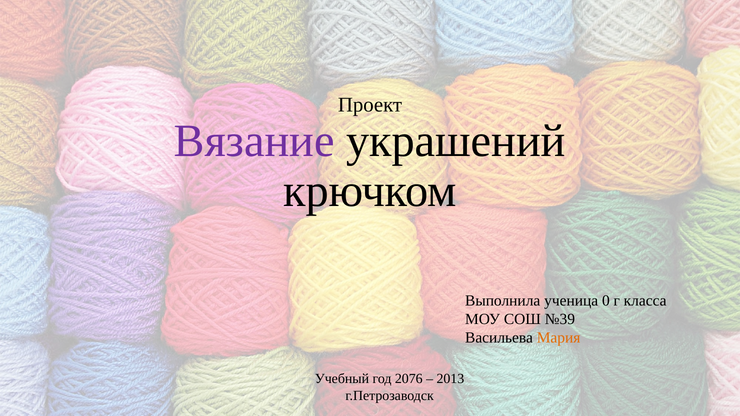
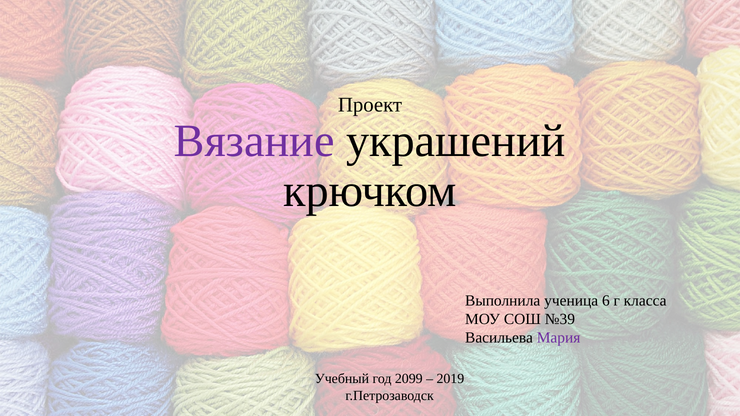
0: 0 -> 6 (606, 301)
Мария colour: orange -> purple (559, 338)
2076: 2076 -> 2099 (409, 379)
2013: 2013 -> 2019 (450, 379)
